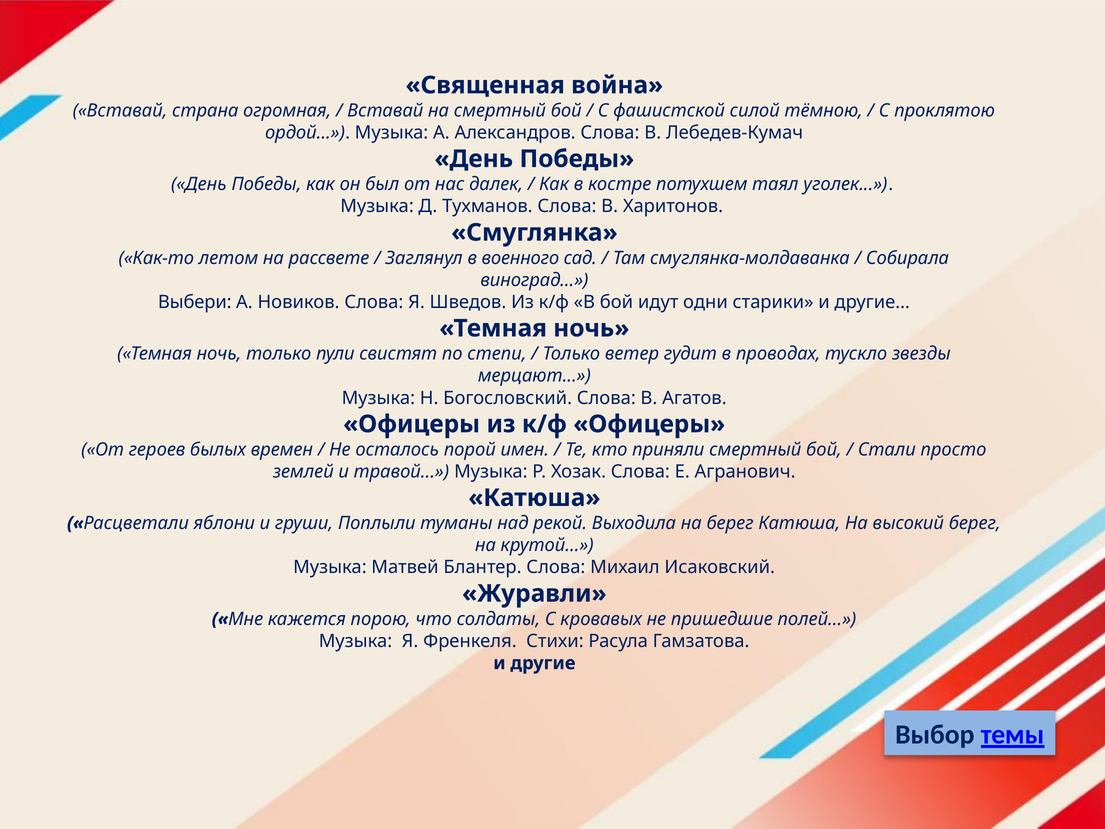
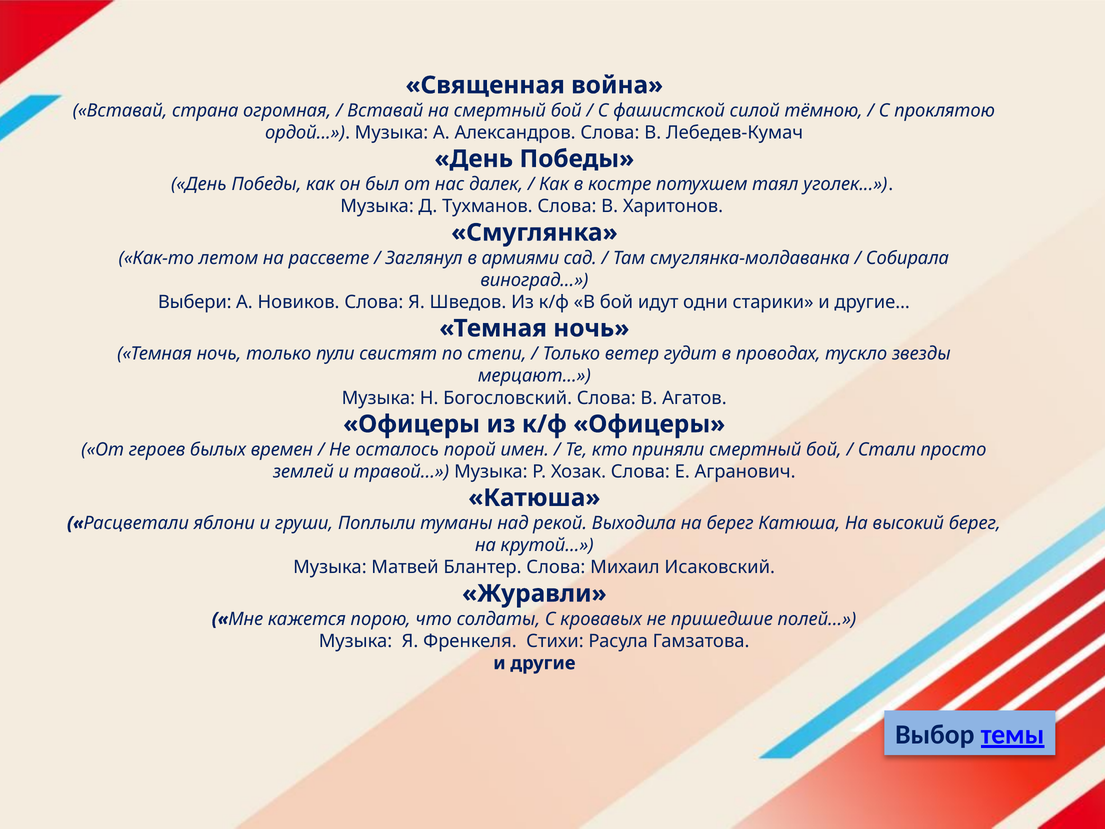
военного: военного -> армиями (520, 258)
